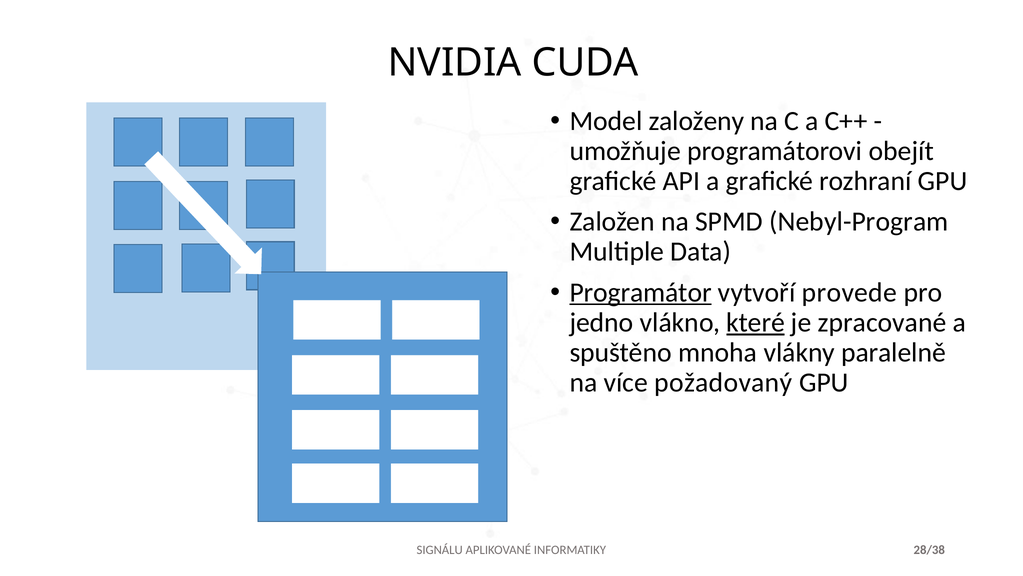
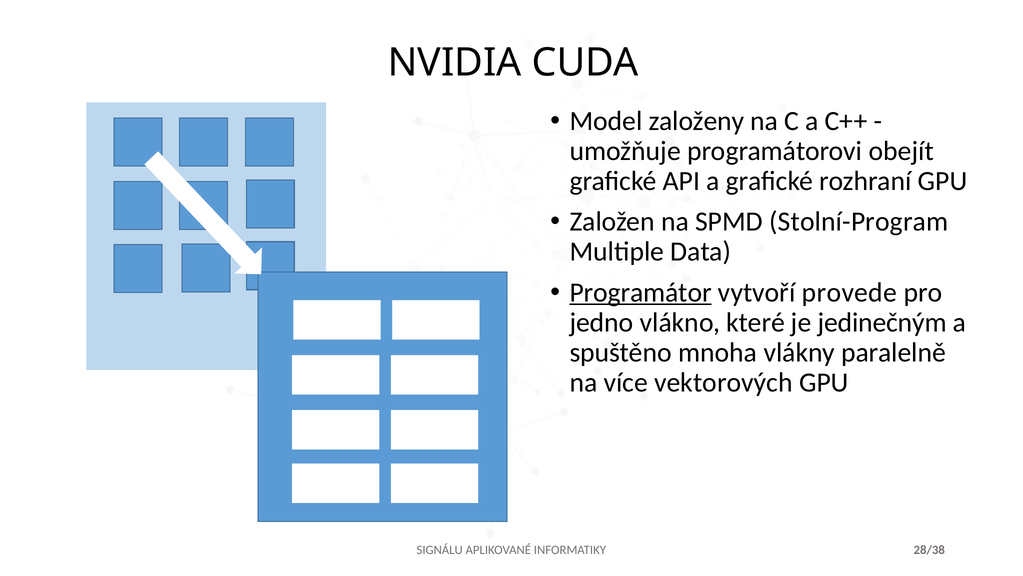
Nebyl-Program: Nebyl-Program -> Stolní-Program (859, 222)
které underline: present -> none (756, 322)
zpracované: zpracované -> jedinečným (882, 322)
požadovaný: požadovaný -> vektorových (723, 382)
